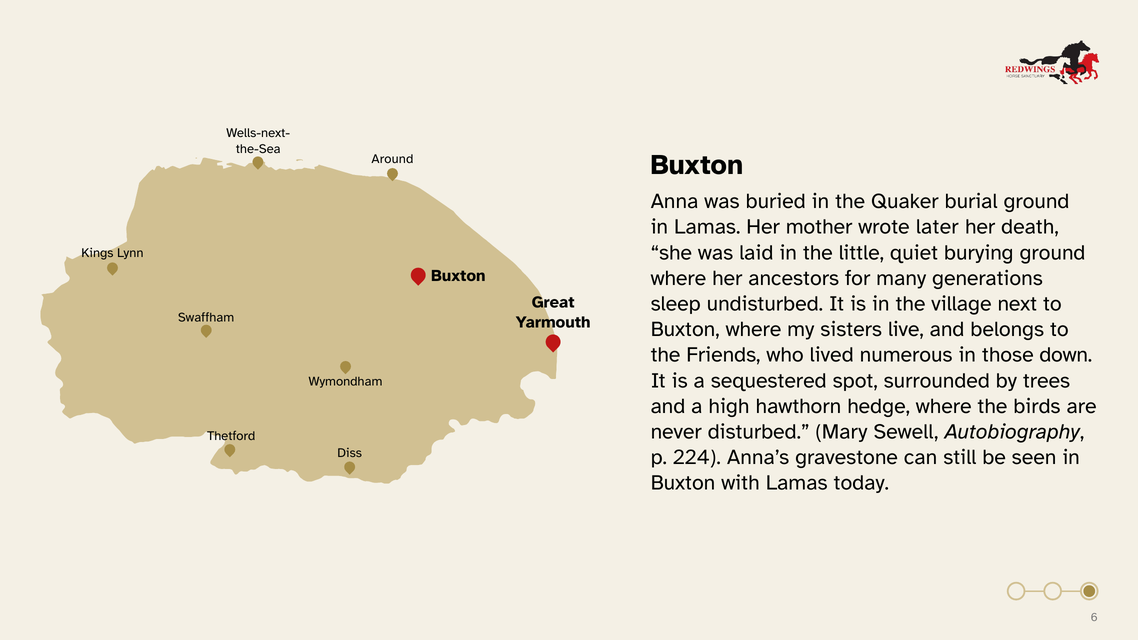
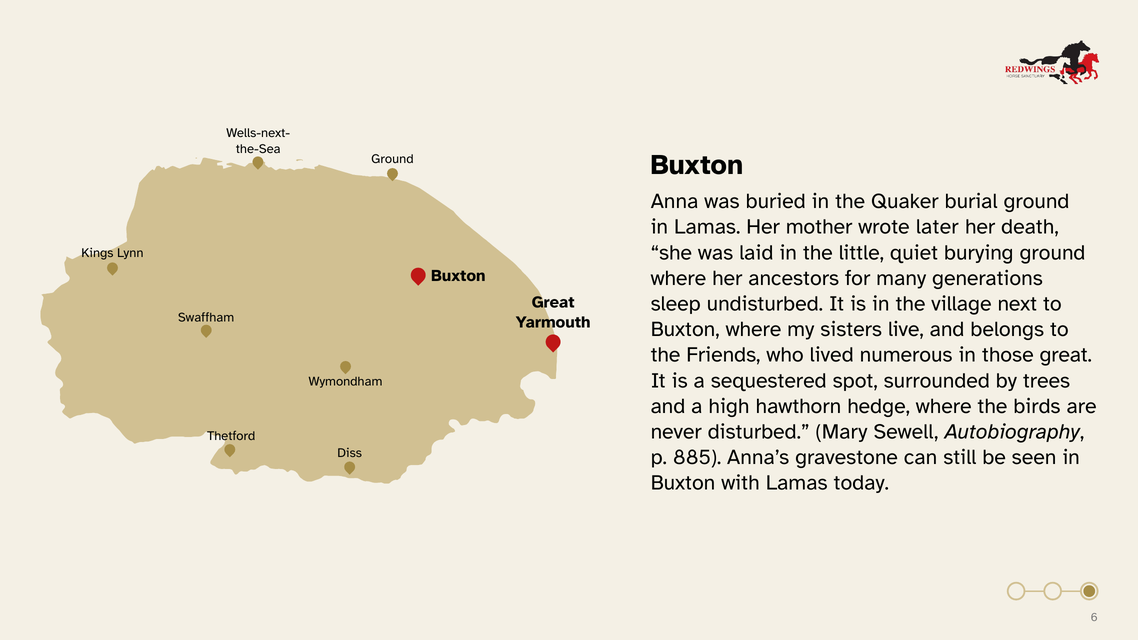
Around: Around -> Ground (392, 159)
those down: down -> great (1066, 355)
224: 224 -> 885 (697, 457)
